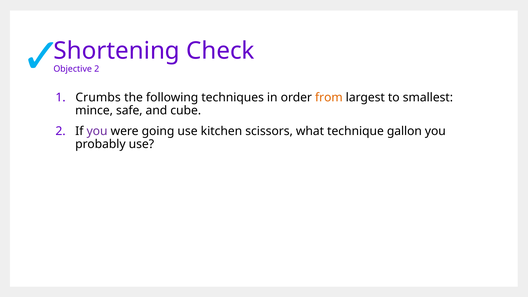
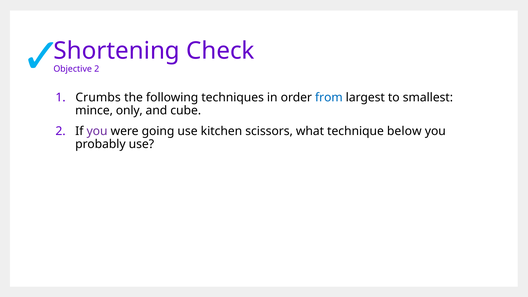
from colour: orange -> blue (329, 97)
safe: safe -> only (129, 111)
gallon: gallon -> below (404, 131)
